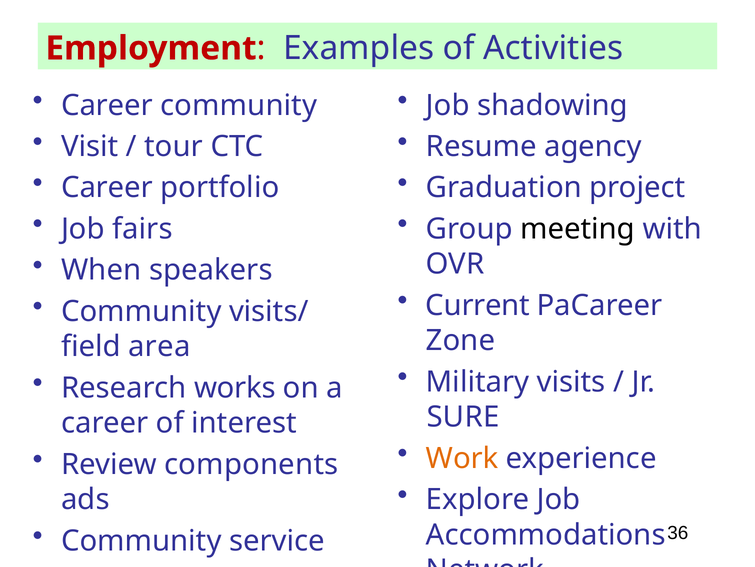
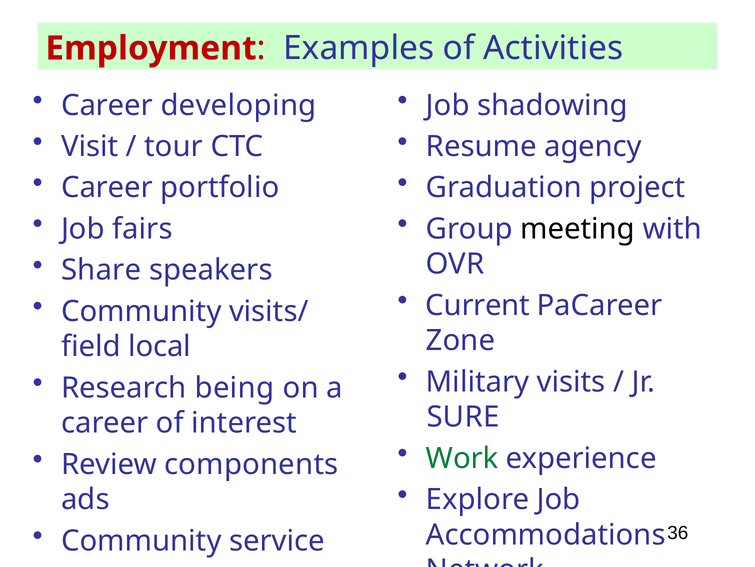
Career community: community -> developing (239, 105)
When: When -> Share (101, 270)
area: area -> local (160, 346)
works: works -> being (235, 387)
Work colour: orange -> green (462, 458)
